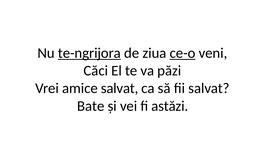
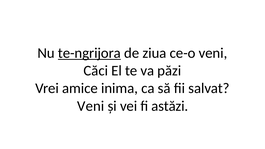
ce-o underline: present -> none (183, 53)
amice salvat: salvat -> inima (120, 88)
Bate: Bate -> Veni (91, 106)
